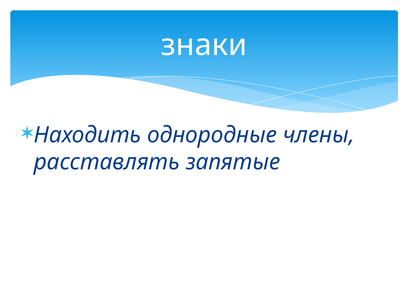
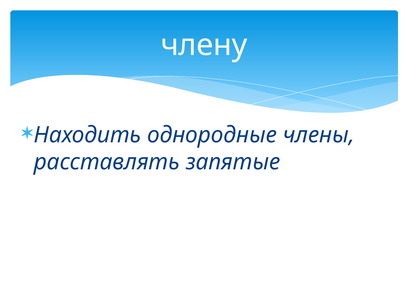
знаки: знаки -> члену (204, 45)
